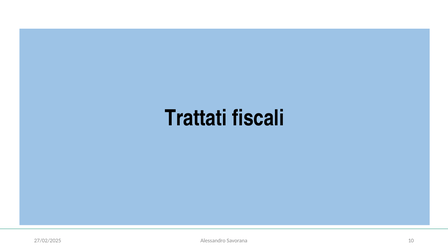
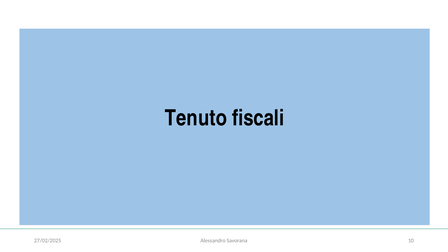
Trattati: Trattati -> Tenuto (196, 118)
